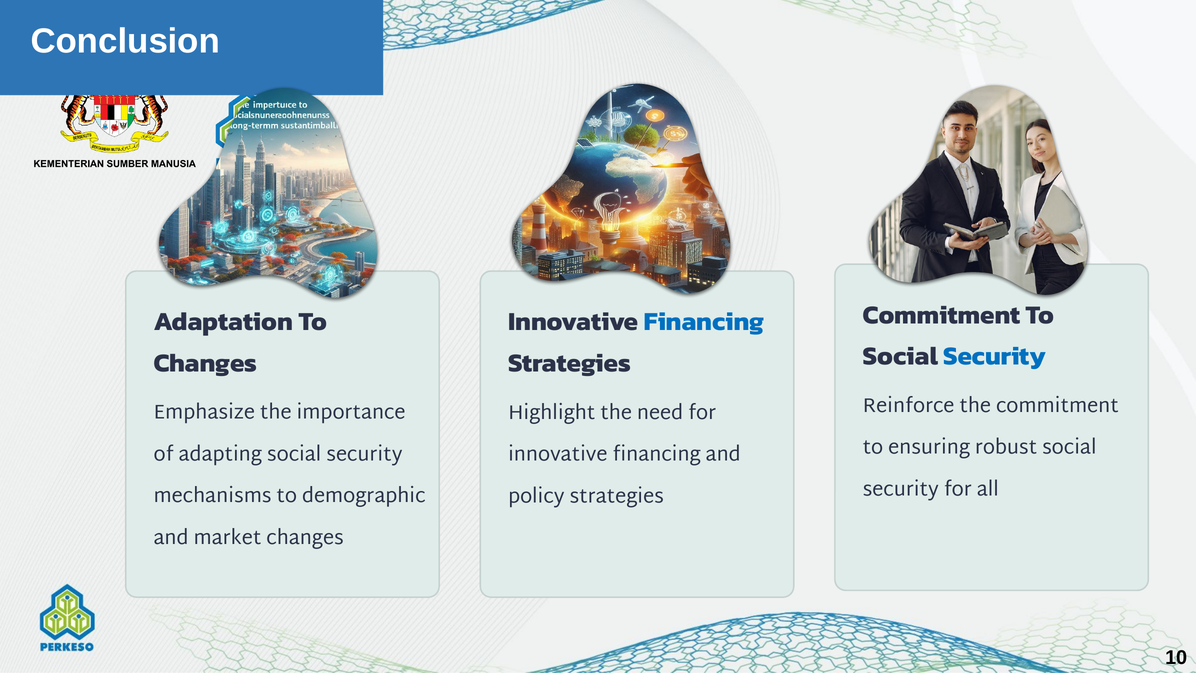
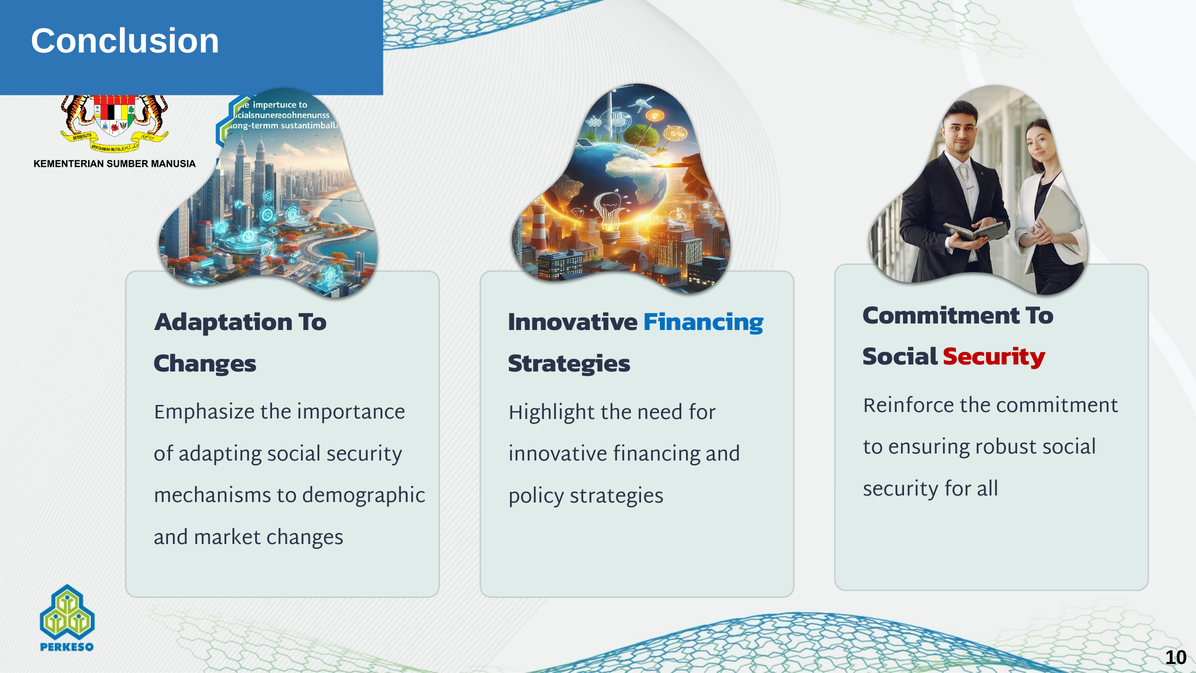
Security colour: blue -> red (995, 356)
